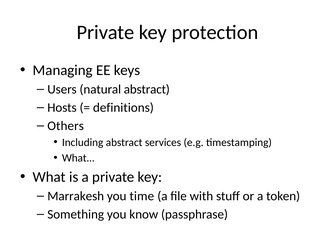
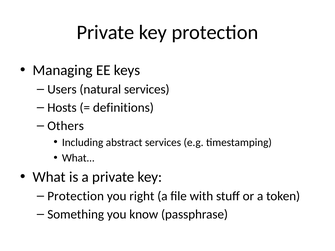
natural abstract: abstract -> services (147, 89)
Marrakesh: Marrakesh -> Protection (76, 196)
time: time -> right (142, 196)
